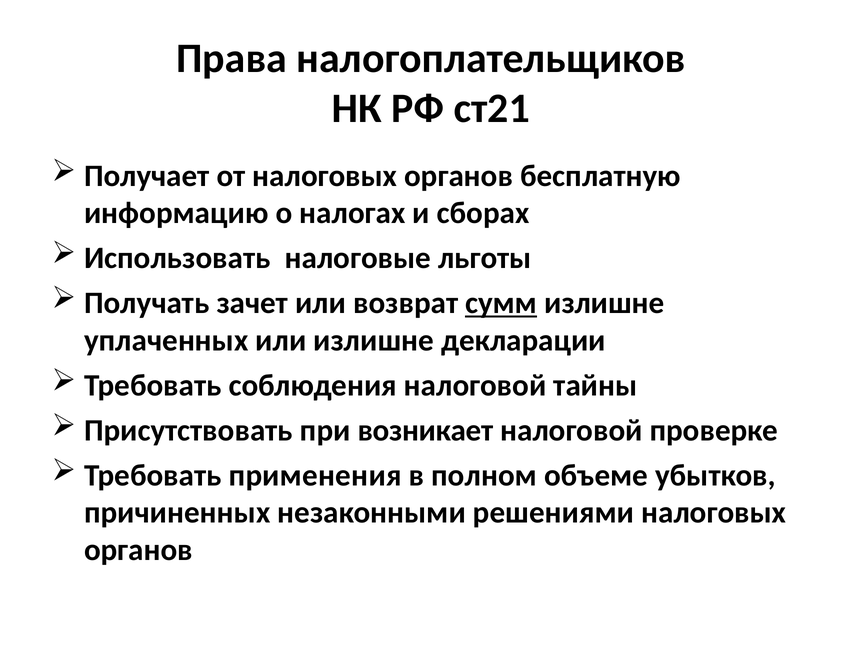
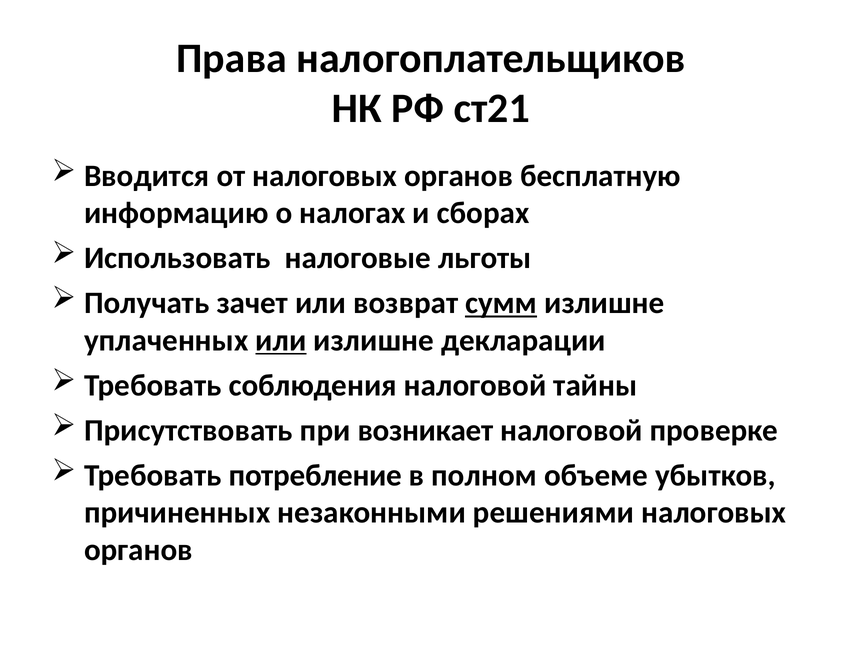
Получает: Получает -> Вводится (147, 176)
или underline: none -> present (281, 341)
применения: применения -> потребление (315, 476)
